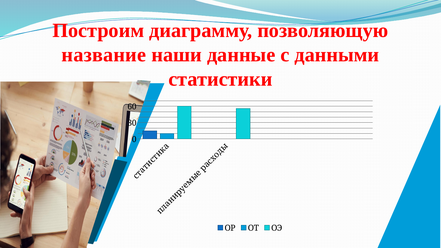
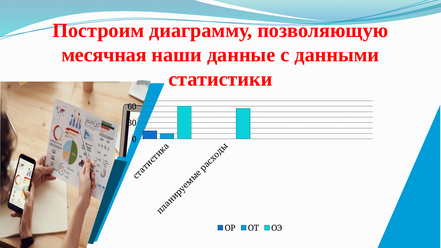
название: название -> месячная (104, 55)
